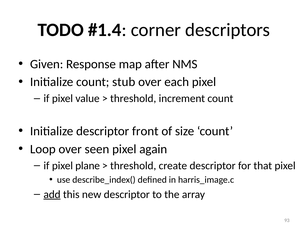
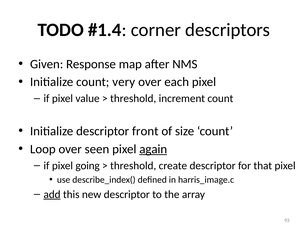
stub: stub -> very (124, 82)
again underline: none -> present (153, 149)
plane: plane -> going (88, 166)
